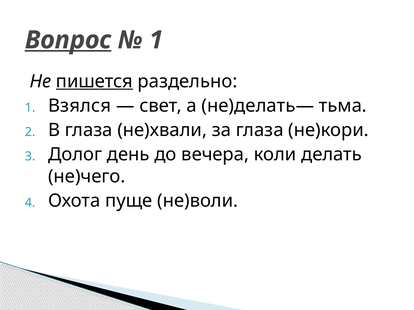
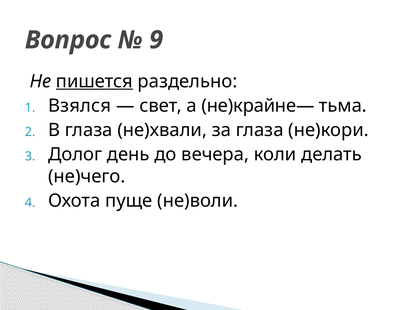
Вопрос underline: present -> none (68, 40)
1: 1 -> 9 (156, 40)
не)делать—: не)делать— -> не)крайне— (258, 106)
